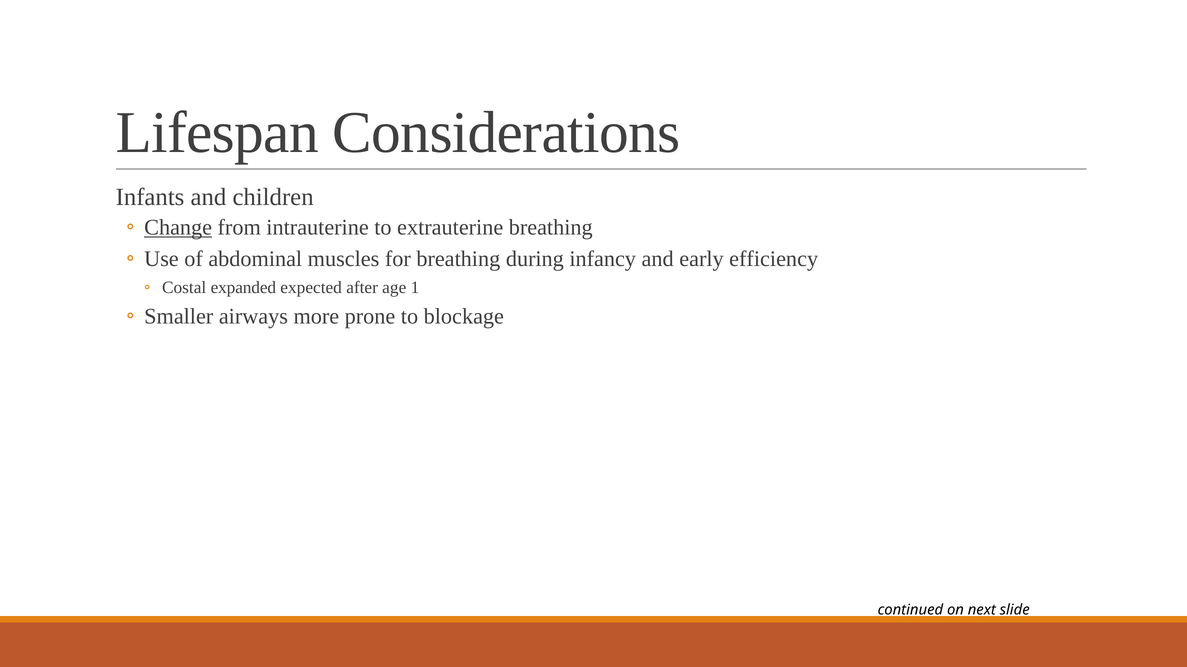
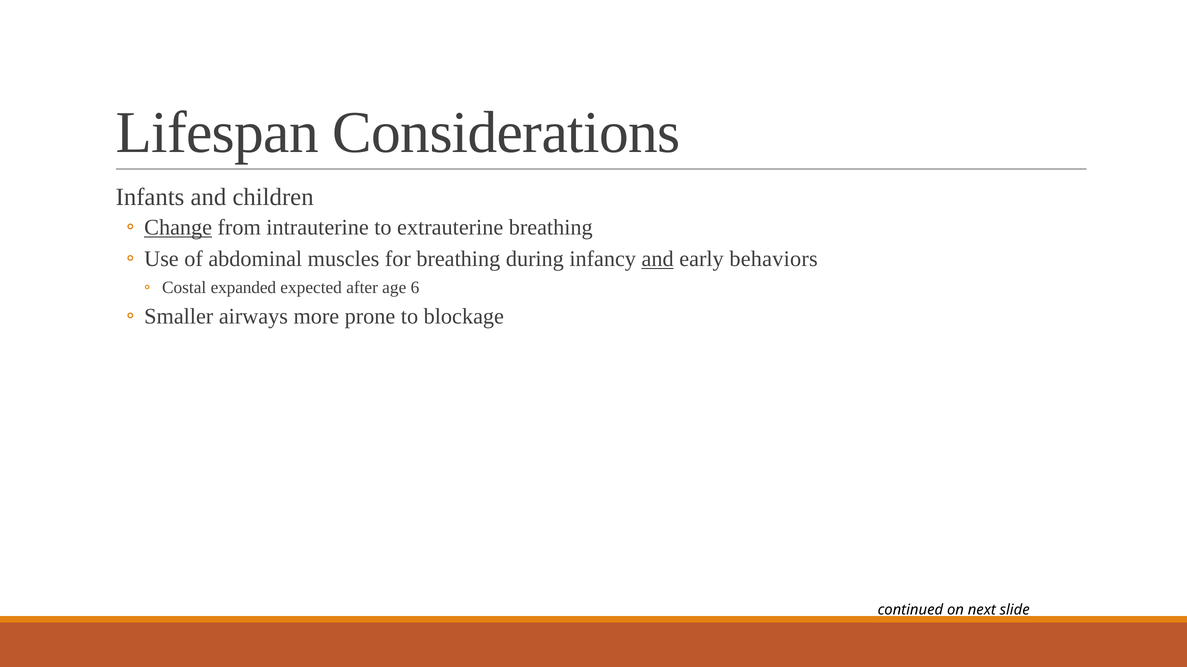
and underline: none -> present (658, 259)
efficiency: efficiency -> behaviors (774, 259)
1: 1 -> 6 (415, 288)
